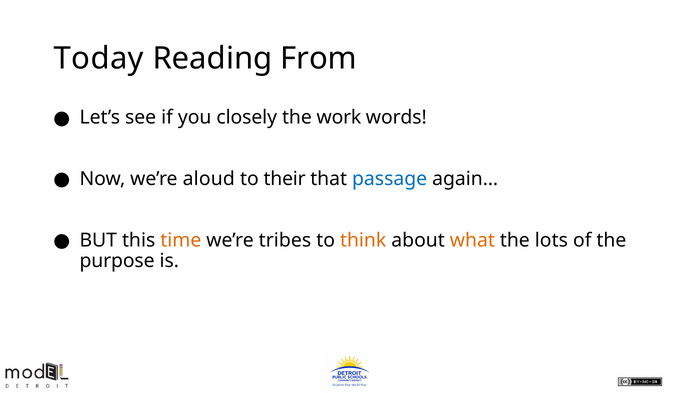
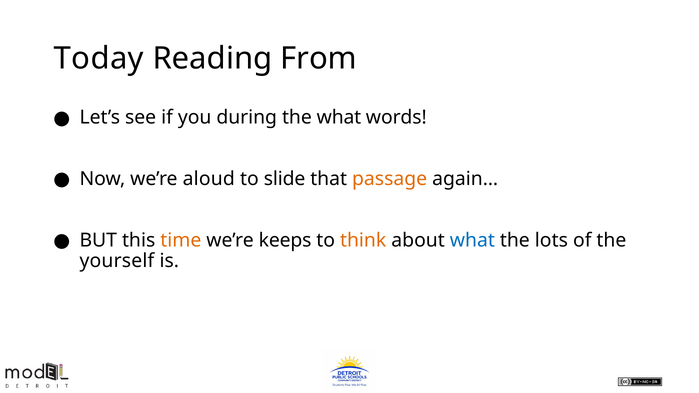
closely: closely -> during (247, 118)
the work: work -> what (339, 118)
their: their -> slide (285, 179)
passage colour: blue -> orange (390, 179)
tribes: tribes -> keeps (285, 240)
what colour: orange -> blue (472, 240)
purpose: purpose -> yourself (117, 261)
